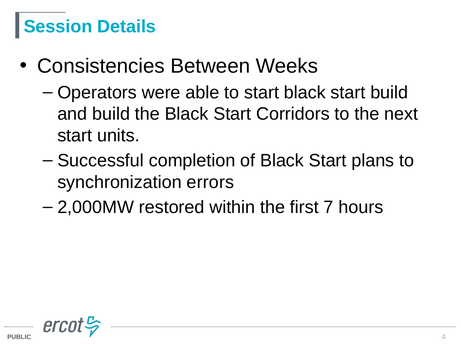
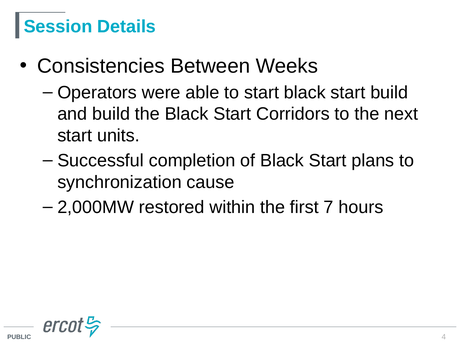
errors: errors -> cause (210, 182)
